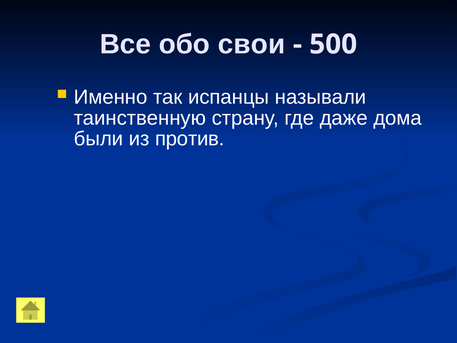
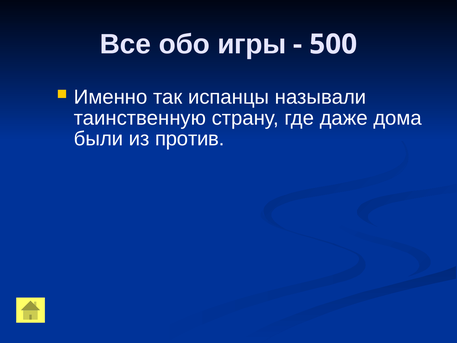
свои: свои -> игры (252, 44)
